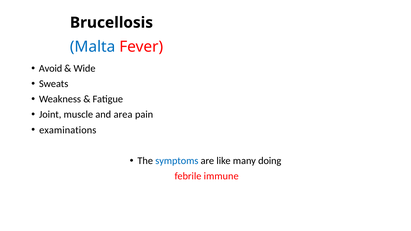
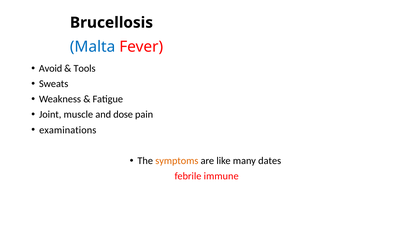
Wide: Wide -> Tools (85, 69)
area: area -> dose (123, 115)
symptoms colour: blue -> orange (177, 161)
doing: doing -> dates (270, 161)
